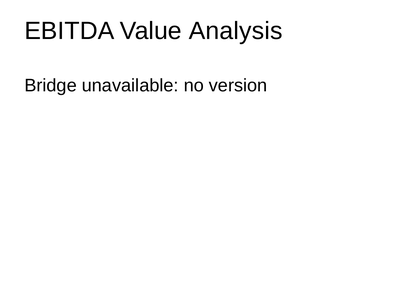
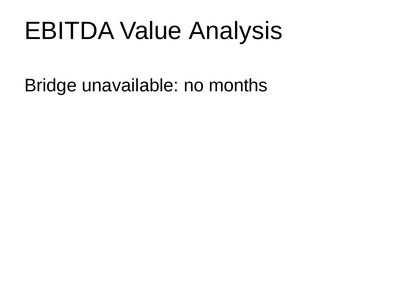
version: version -> months (238, 86)
